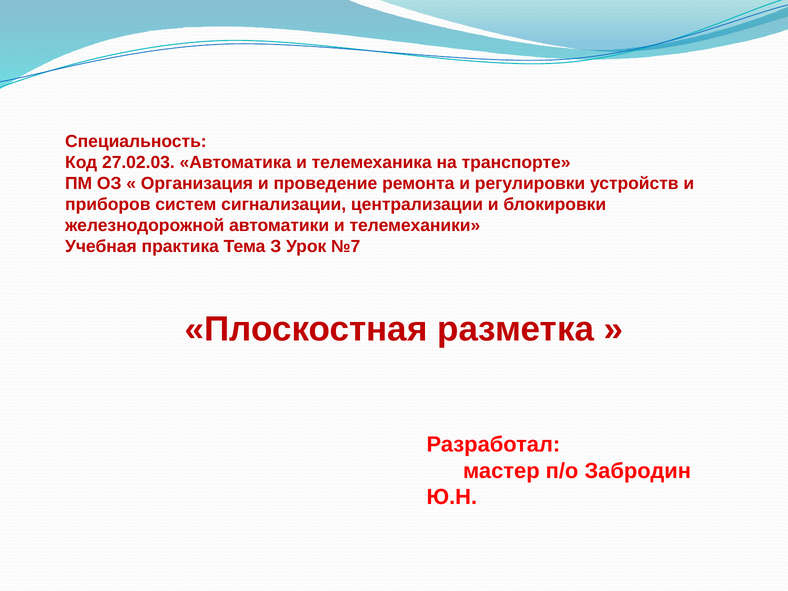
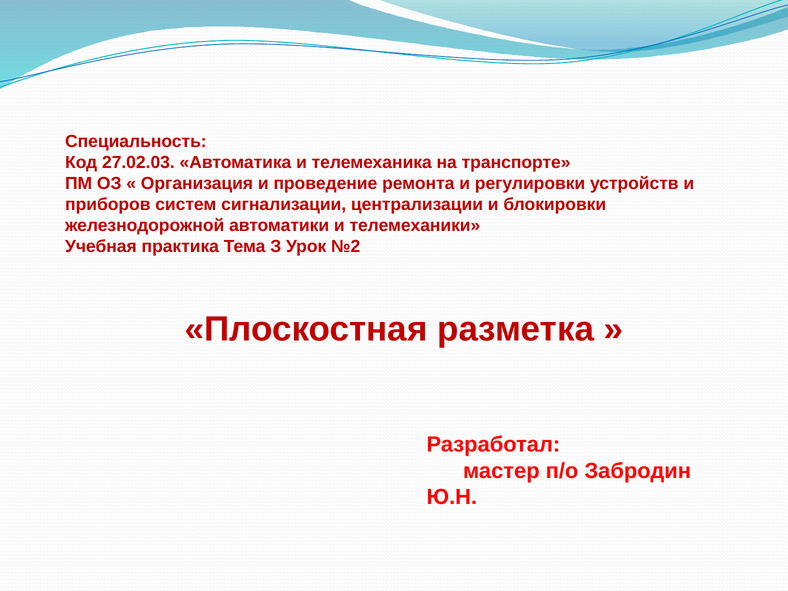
№7: №7 -> №2 (346, 247)
